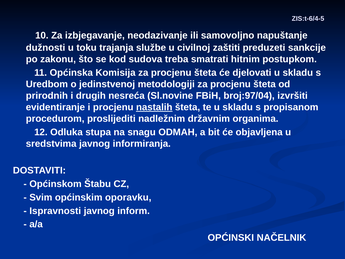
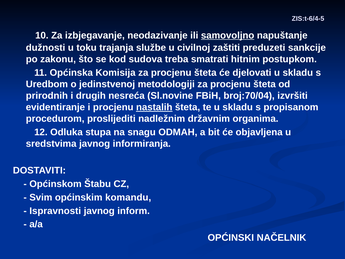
samovoljno underline: none -> present (228, 35)
broj:97/04: broj:97/04 -> broj:70/04 (249, 96)
oporavku: oporavku -> komandu (128, 197)
